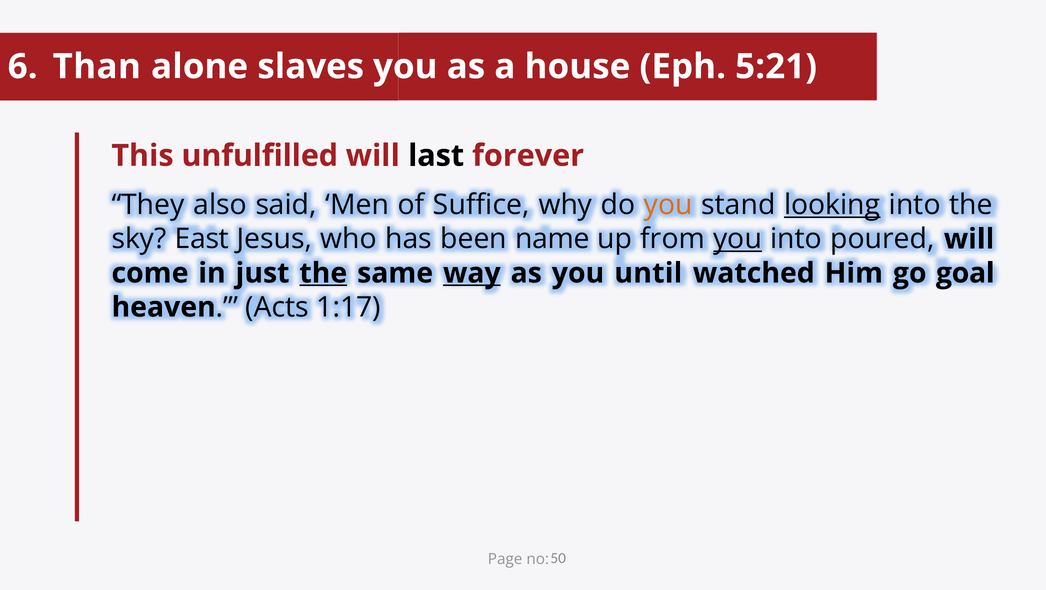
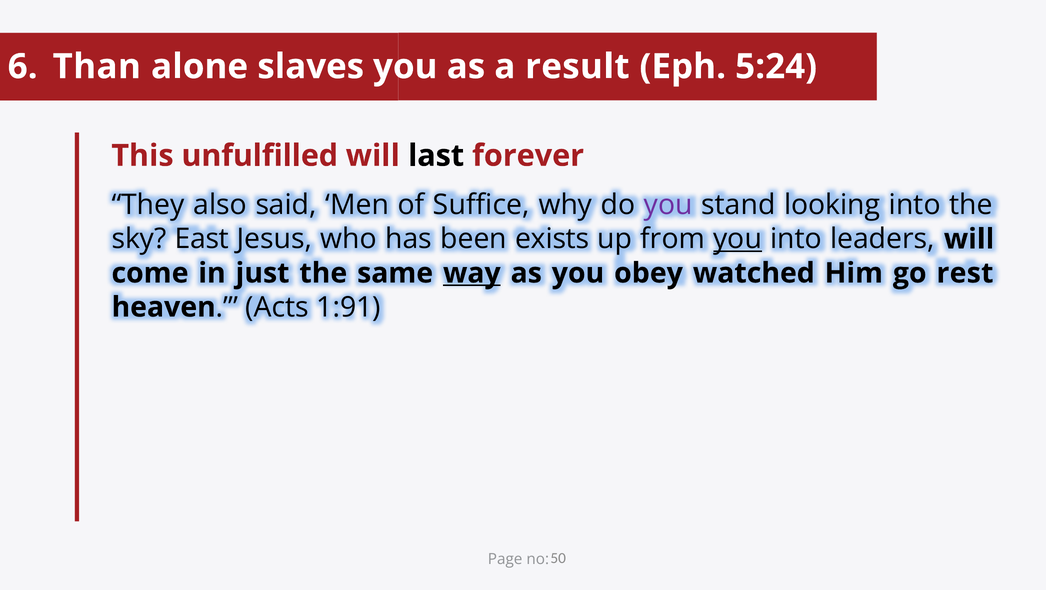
house: house -> result (577, 67)
5:21: 5:21 -> 5:24 (776, 67)
you colour: orange -> purple (668, 205)
looking underline: present -> none (832, 205)
name: name -> exists (552, 239)
poured: poured -> leaders (882, 239)
the underline: present -> none (323, 273)
until: until -> obey (648, 273)
goal: goal -> rest (965, 273)
1:17: 1:17 -> 1:91 (349, 307)
